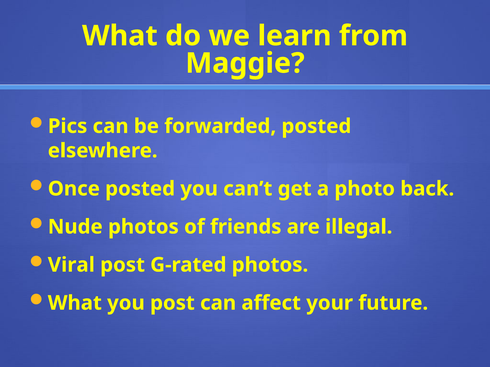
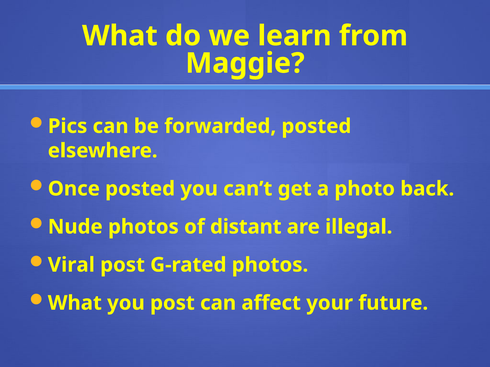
friends: friends -> distant (246, 227)
